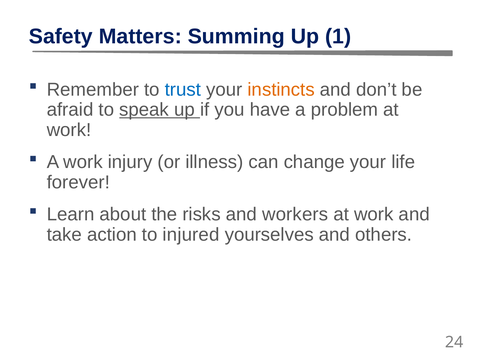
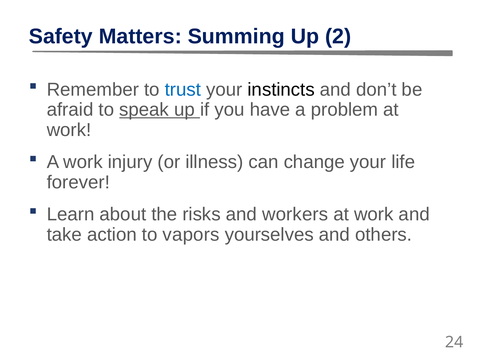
1: 1 -> 2 (338, 36)
instincts colour: orange -> black (281, 90)
injured: injured -> vapors (191, 235)
